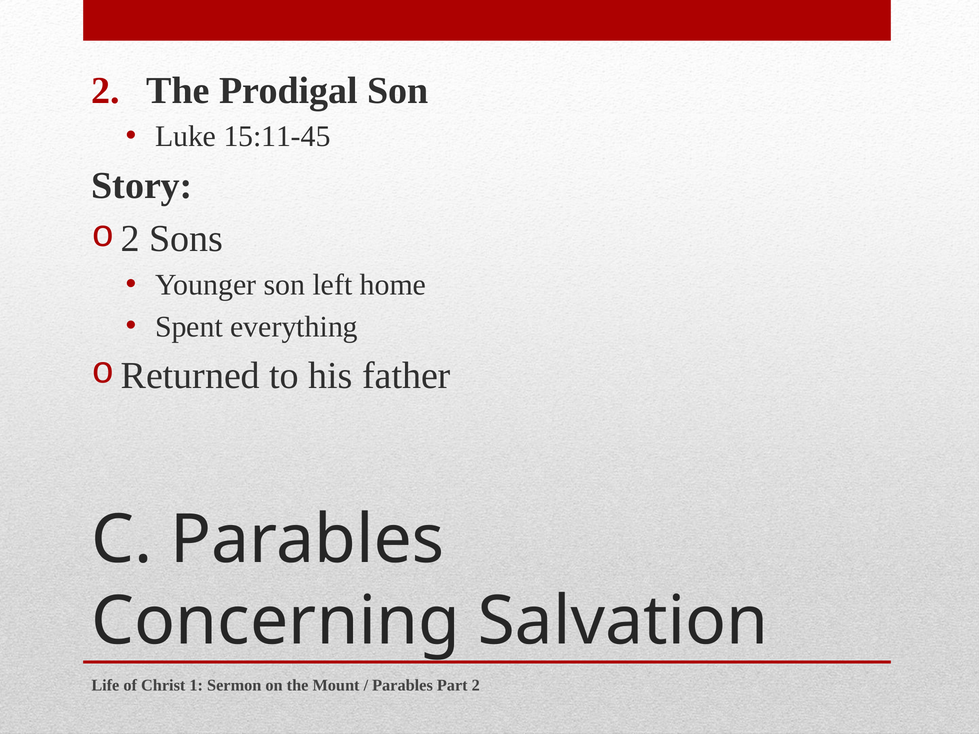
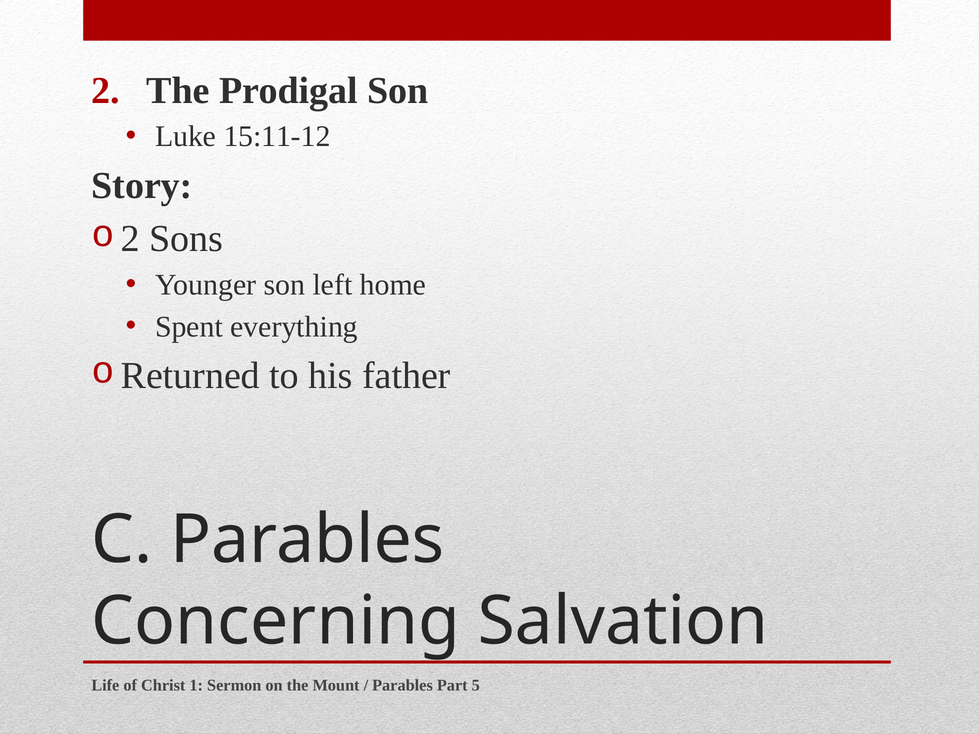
15:11-45: 15:11-45 -> 15:11-12 (277, 137)
Part 2: 2 -> 5 (476, 685)
